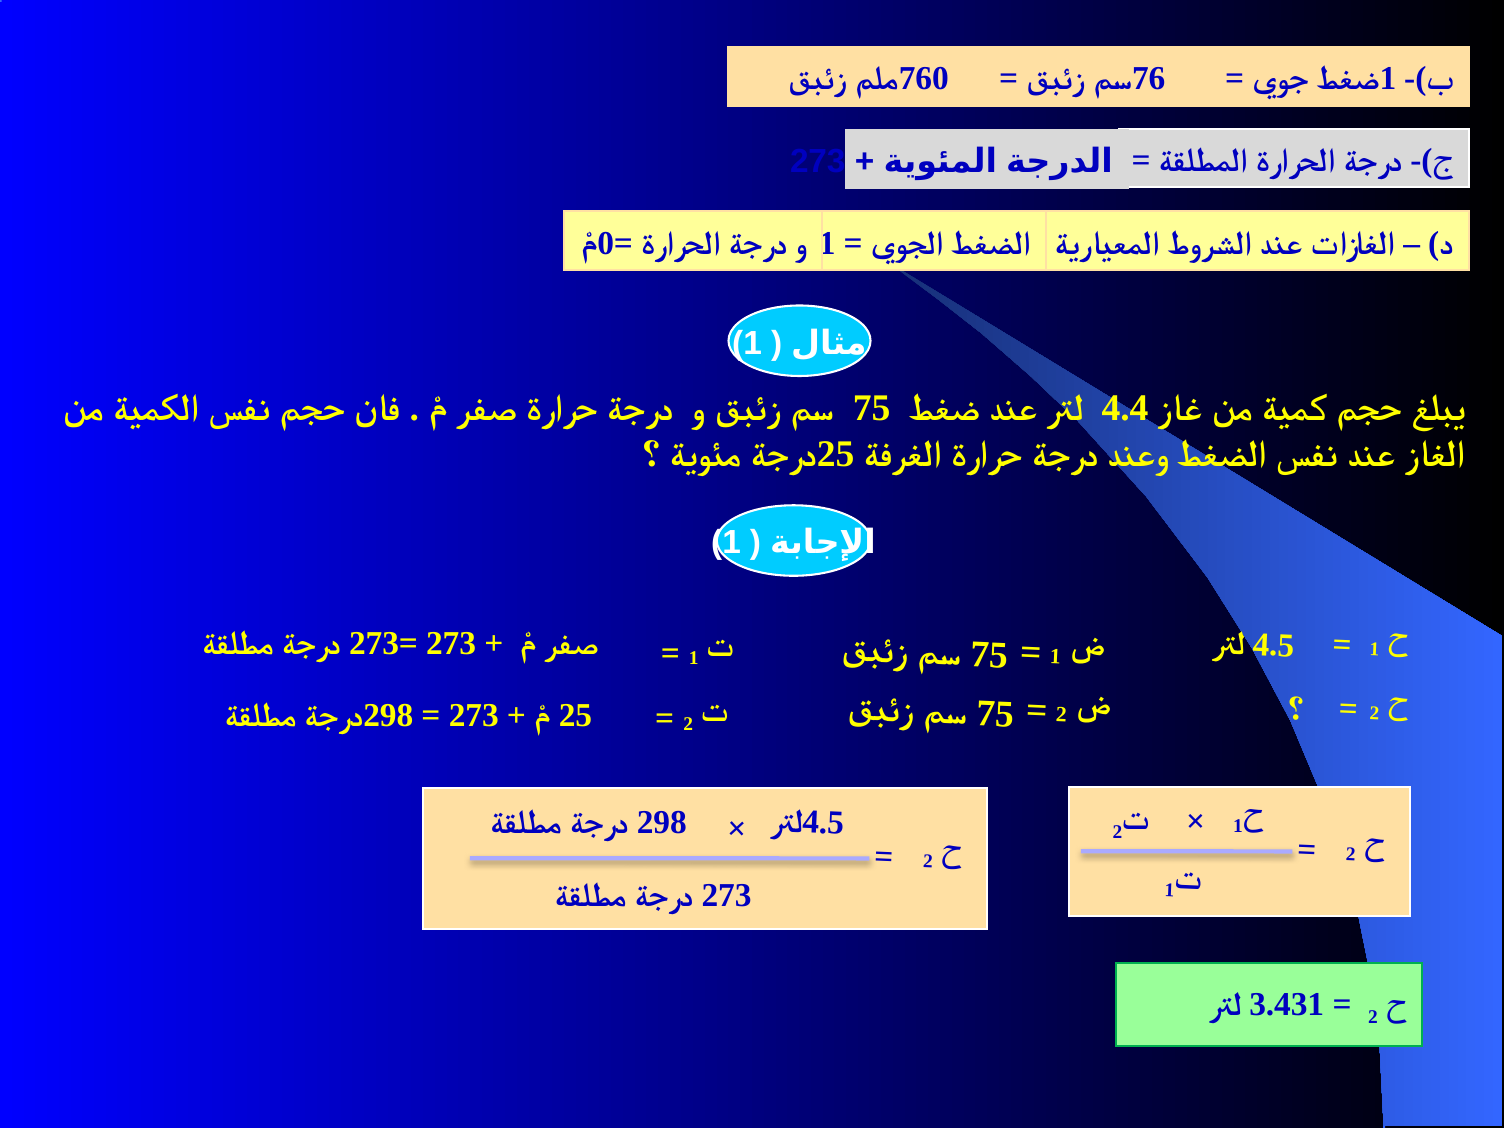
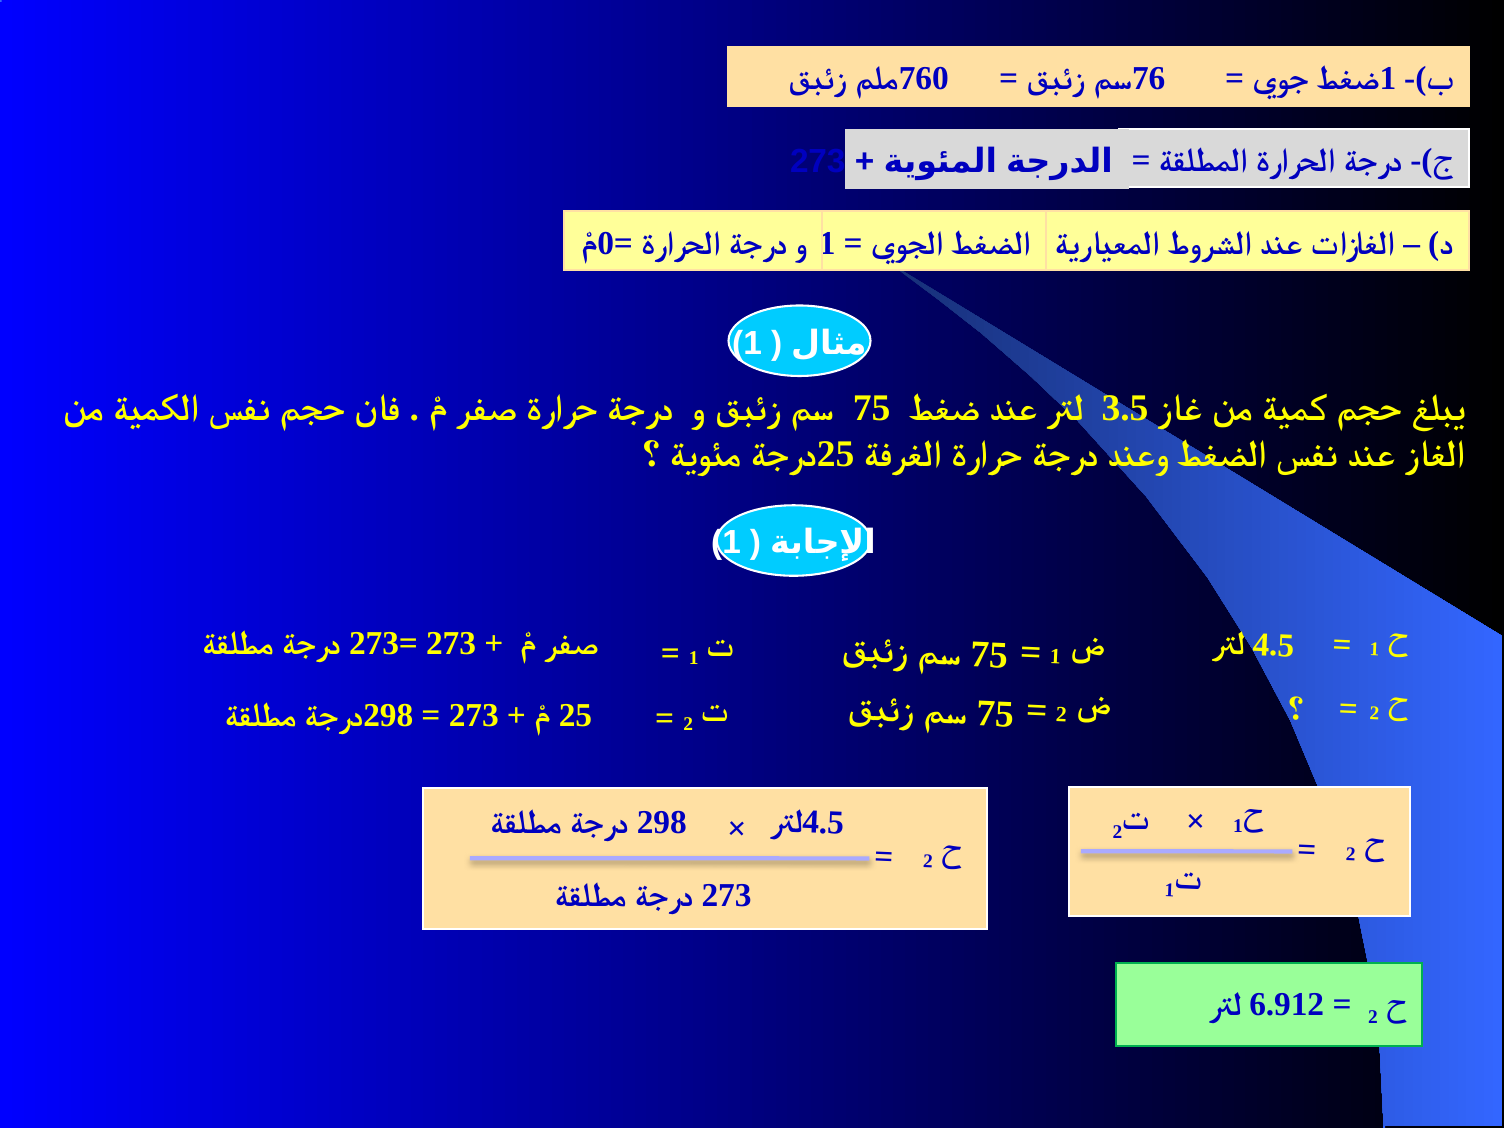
4.4: 4.4 -> 3.5 (1125, 409)
3.431: 3.431 -> 6.912 (1287, 1005)
